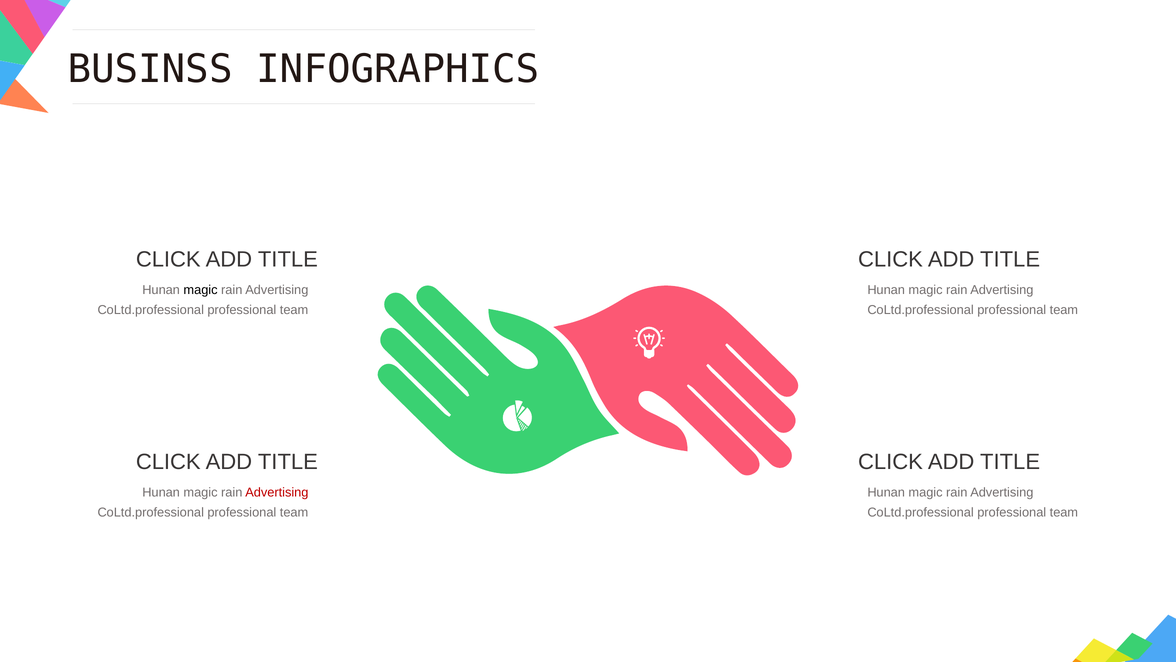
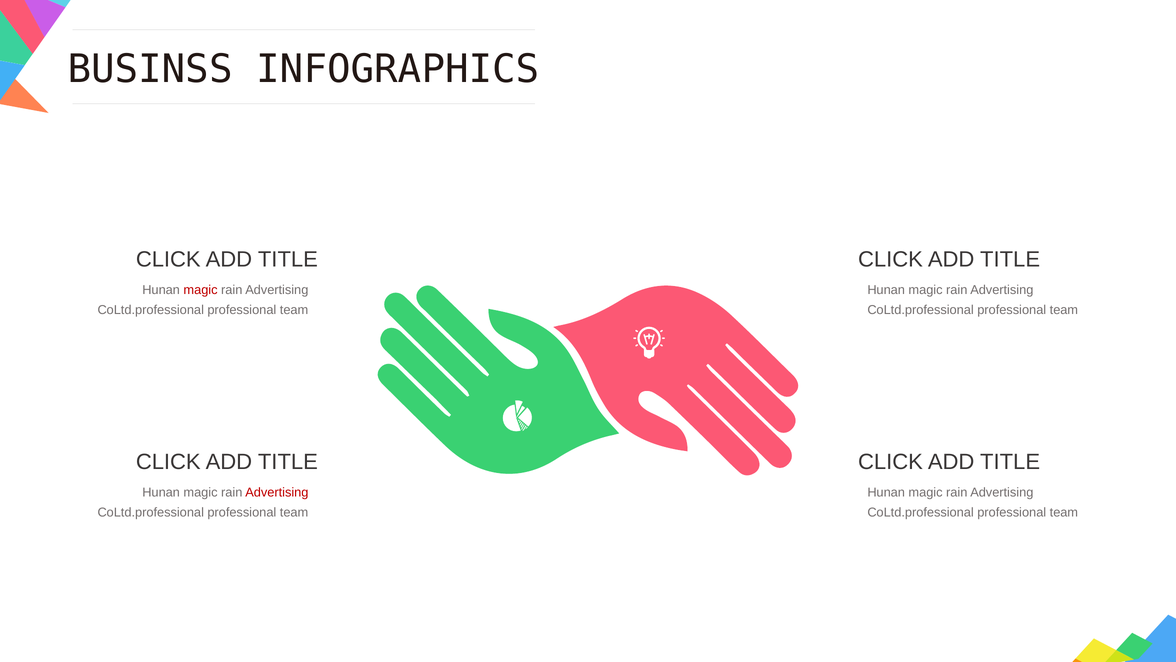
magic colour: black -> red (201, 290)
